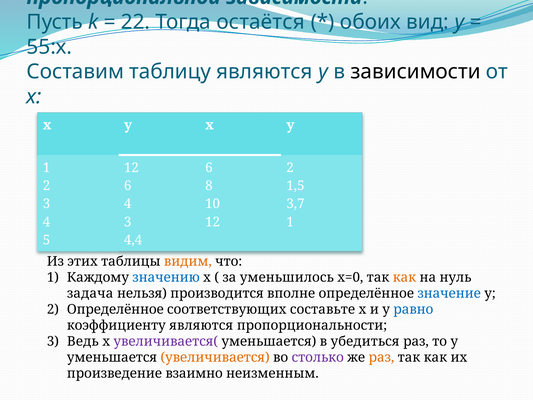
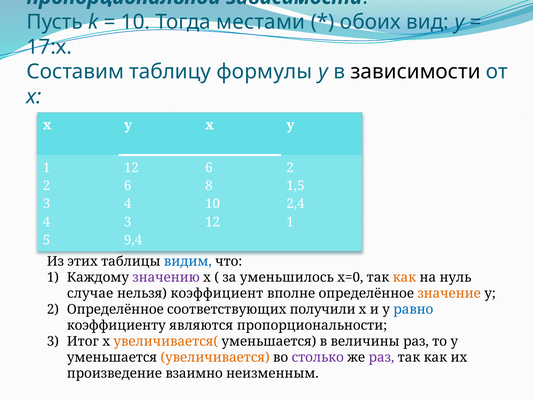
22: 22 -> 10 (136, 22)
остаётся: остаётся -> местами (261, 22)
55:х: 55:х -> 17:х (49, 47)
таблицу являются: являются -> формулы (264, 72)
3,7: 3,7 -> 2,4 (295, 204)
4,4: 4,4 -> 9,4 (133, 240)
видим colour: orange -> blue (188, 261)
значению colour: blue -> purple (166, 277)
задача: задача -> случае (90, 293)
производится: производится -> коэффициент (217, 293)
значение colour: blue -> orange (449, 293)
составьте: составьте -> получили (323, 309)
Ведь: Ведь -> Итог (83, 341)
увеличивается( colour: purple -> orange (166, 341)
убедиться: убедиться -> величины (365, 341)
раз colour: orange -> purple (381, 357)
